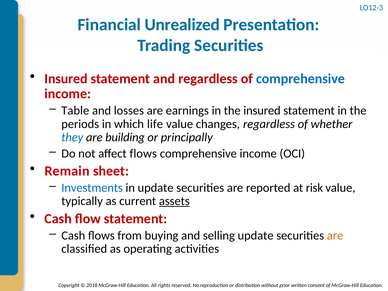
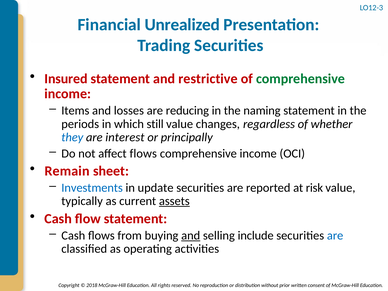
and regardless: regardless -> restrictive (208, 79)
comprehensive colour: blue -> green (301, 79)
Table: Table -> Items (75, 111)
earnings: earnings -> reducing (187, 111)
the insured: insured -> naming (262, 111)
life: life -> still (155, 124)
building: building -> interest (125, 137)
and underline: none -> present (191, 235)
selling update: update -> include (256, 235)
are colour: orange -> blue (335, 235)
